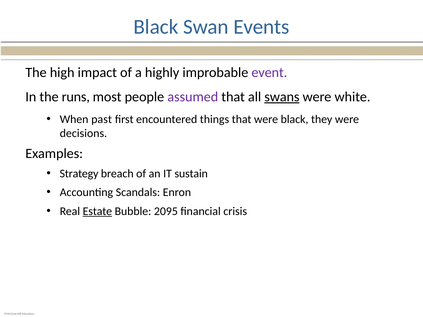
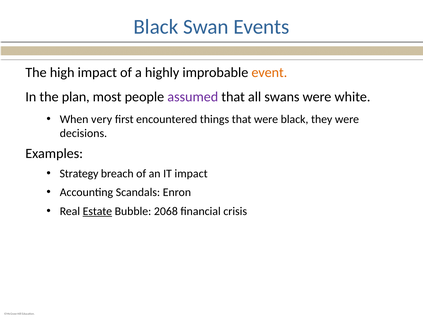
event colour: purple -> orange (269, 72)
runs: runs -> plan (76, 97)
swans underline: present -> none (282, 97)
past: past -> very (102, 119)
IT sustain: sustain -> impact (191, 174)
2095: 2095 -> 2068 (166, 211)
